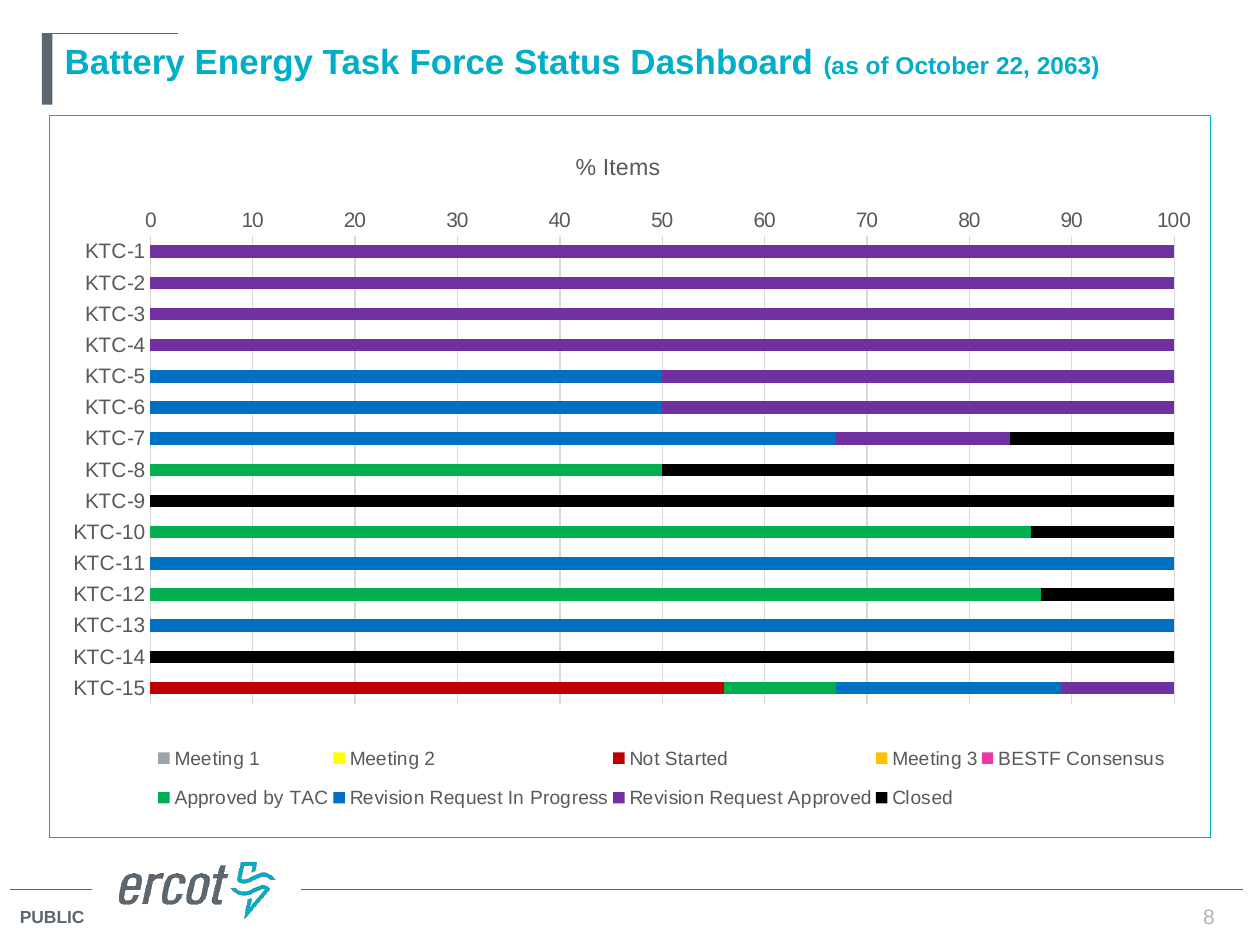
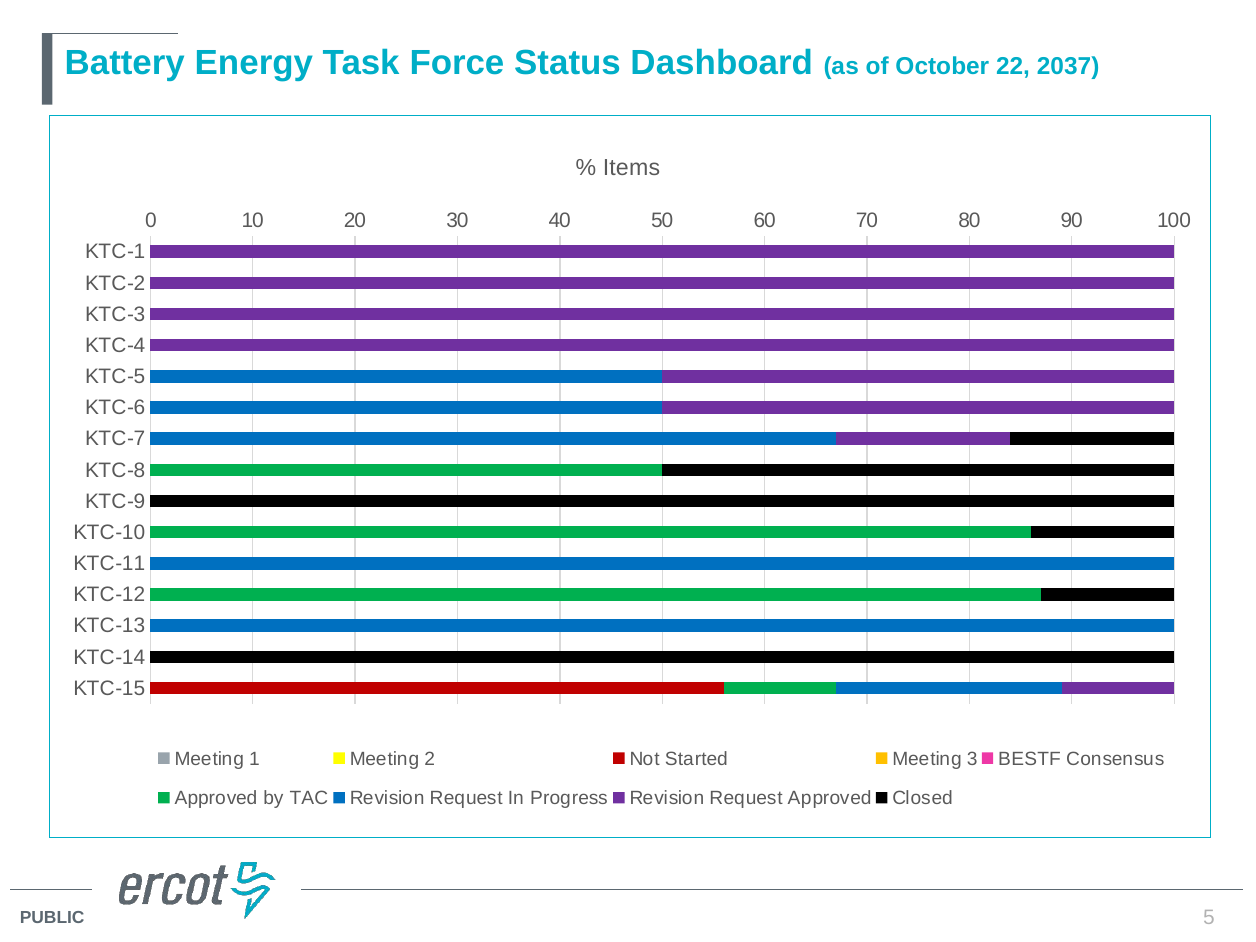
2063: 2063 -> 2037 (1068, 67)
8: 8 -> 5 (1209, 918)
